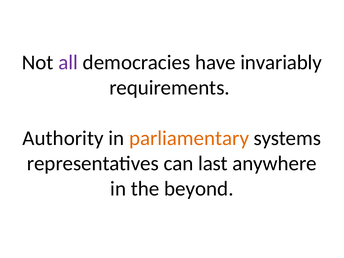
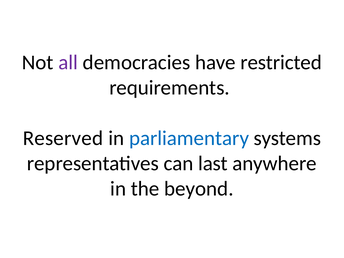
invariably: invariably -> restricted (281, 63)
Authority: Authority -> Reserved (63, 138)
parliamentary colour: orange -> blue (189, 138)
